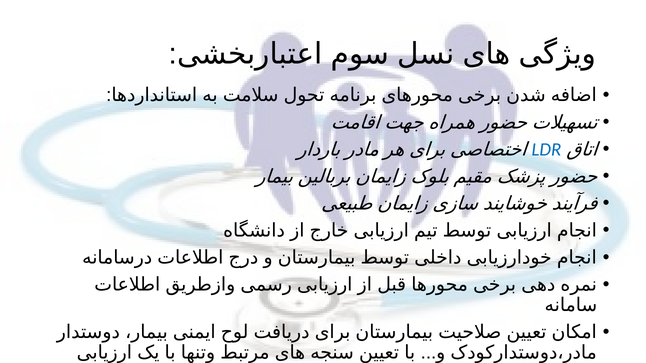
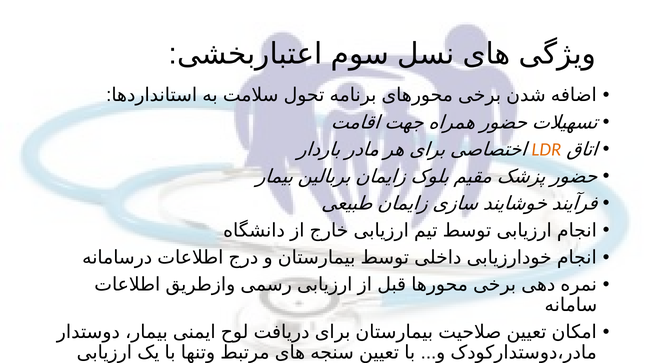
LDR colour: blue -> orange (546, 150)
